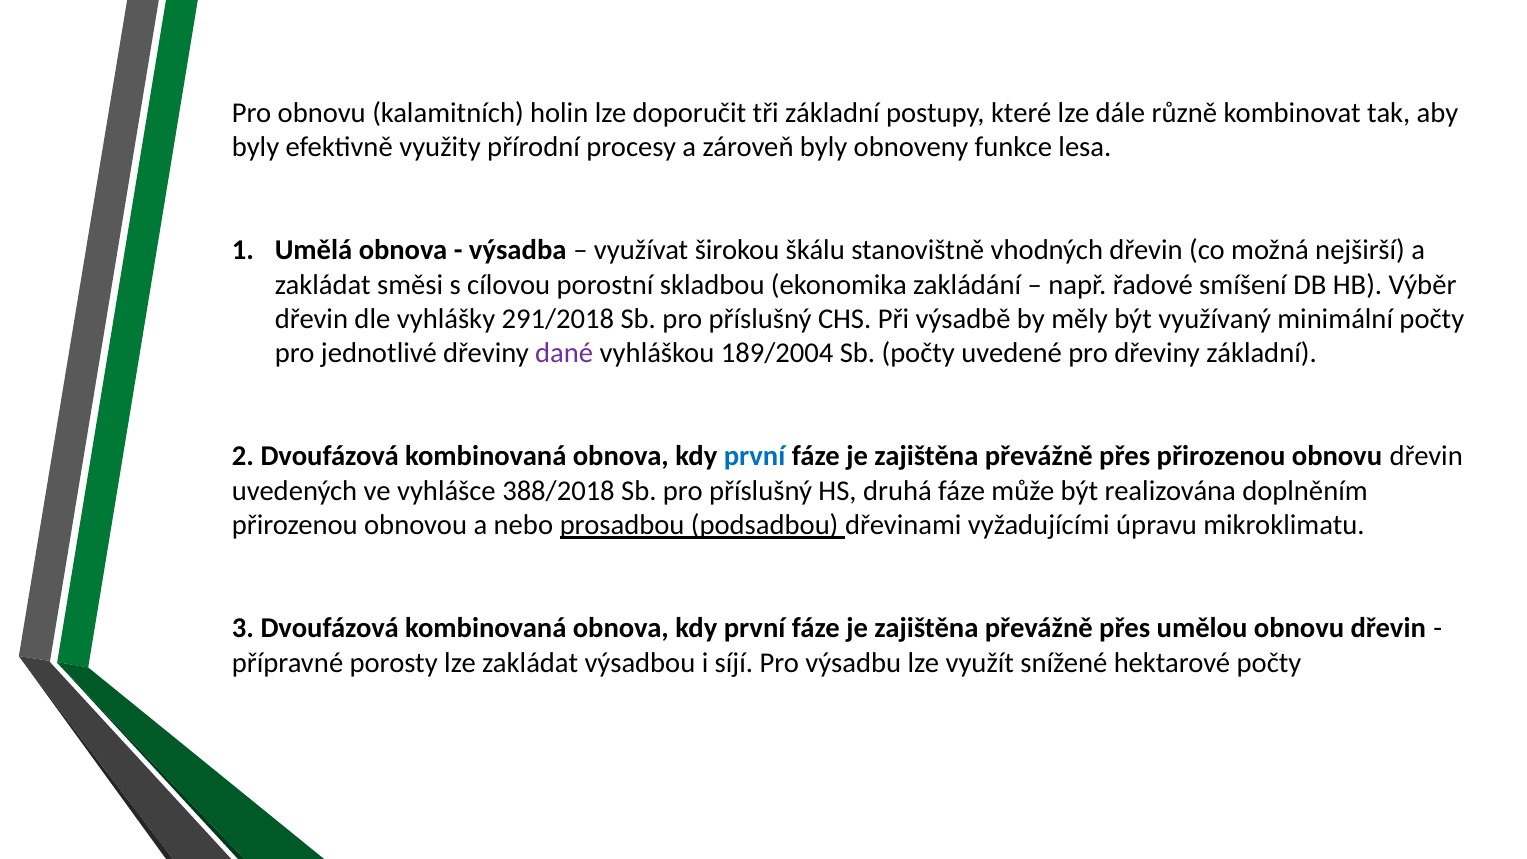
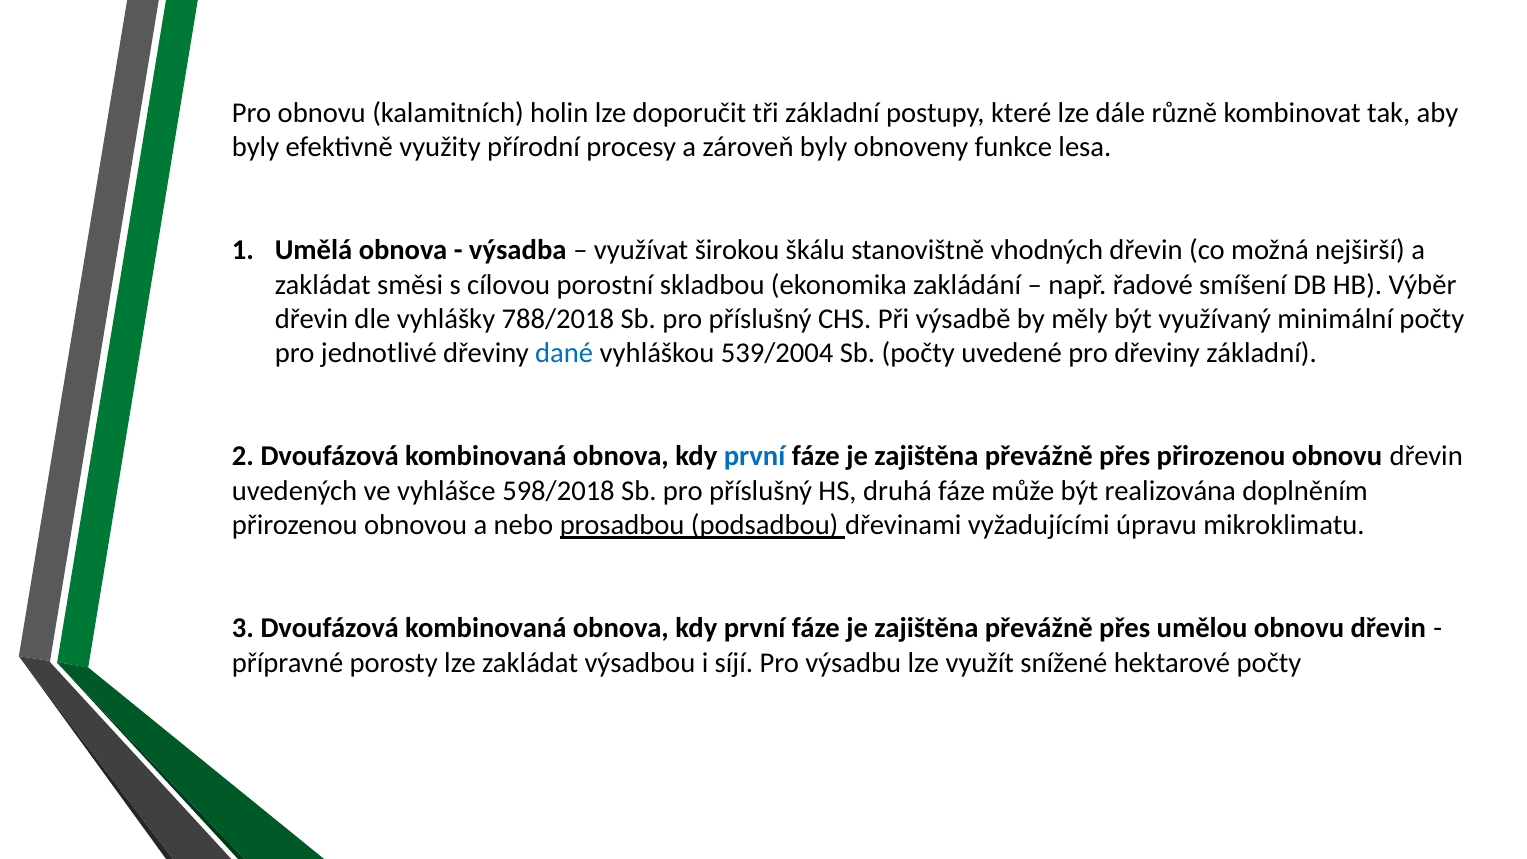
291/2018: 291/2018 -> 788/2018 (558, 319)
dané colour: purple -> blue (564, 353)
189/2004: 189/2004 -> 539/2004 (777, 353)
388/2018: 388/2018 -> 598/2018 (558, 491)
